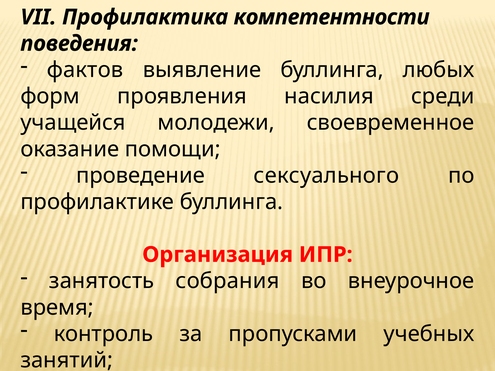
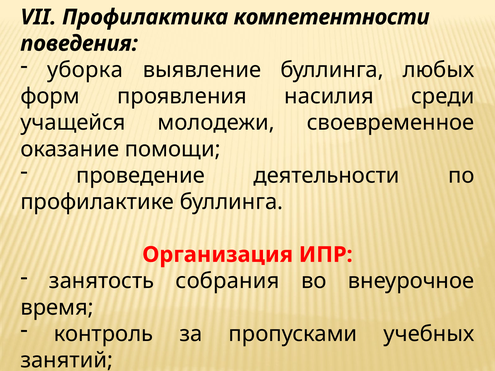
фактов: фактов -> уборка (85, 70)
сексуального: сексуального -> деятельности (327, 176)
